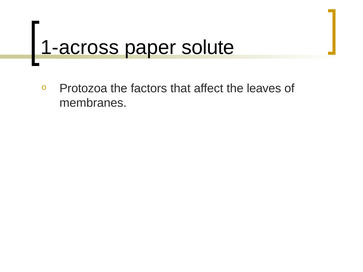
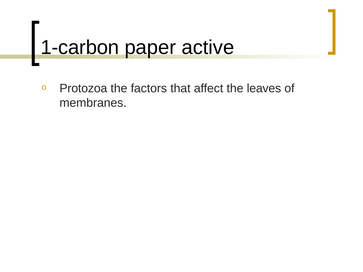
1-across: 1-across -> 1-carbon (80, 47)
solute: solute -> active (208, 47)
